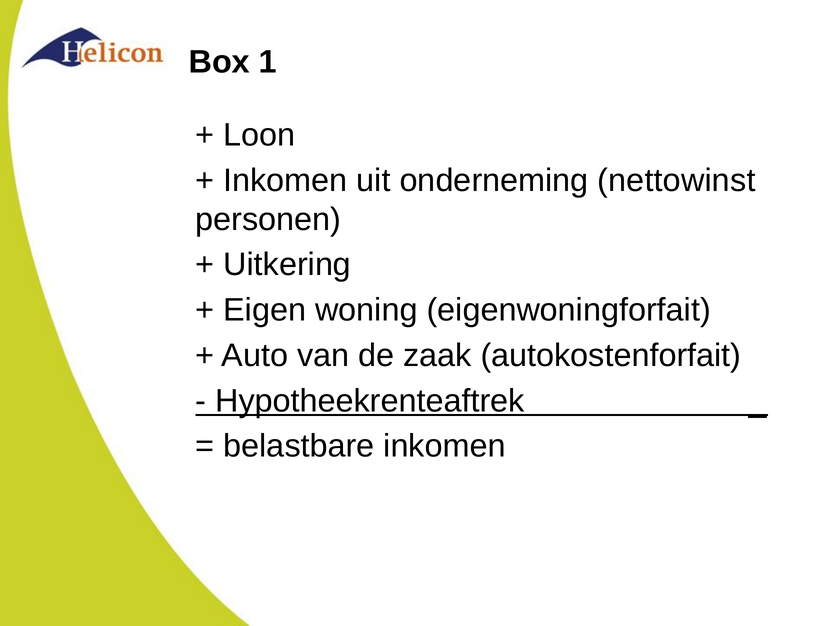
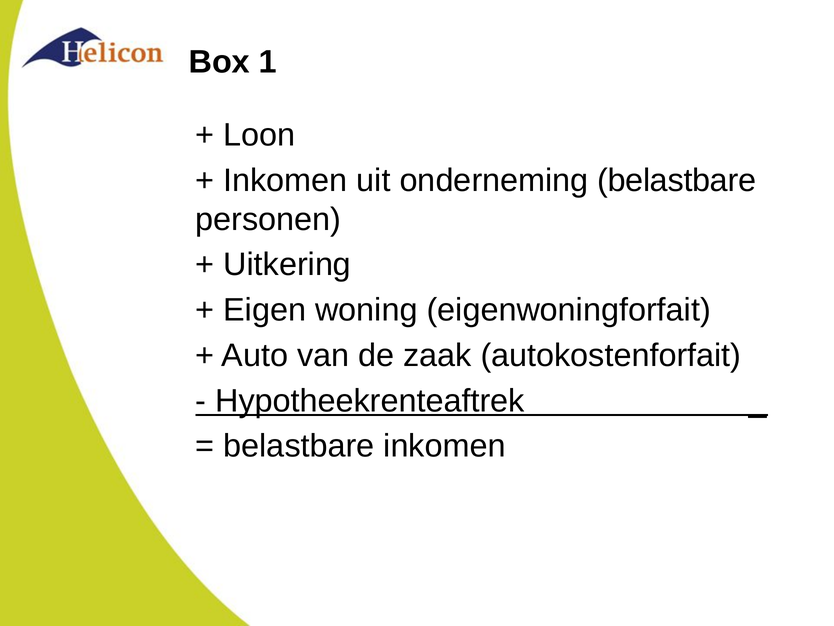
onderneming nettowinst: nettowinst -> belastbare (677, 180)
